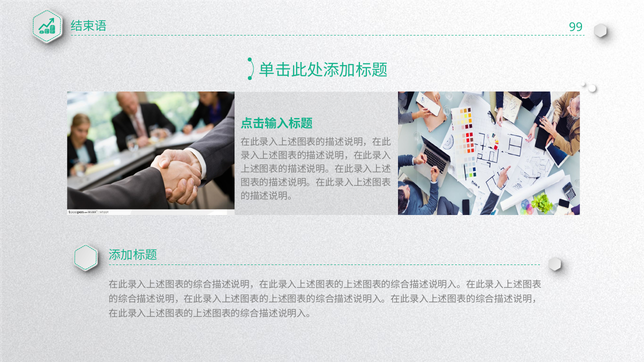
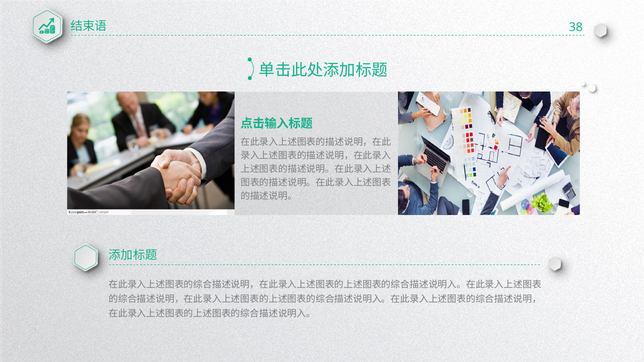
99: 99 -> 38 (576, 27)
